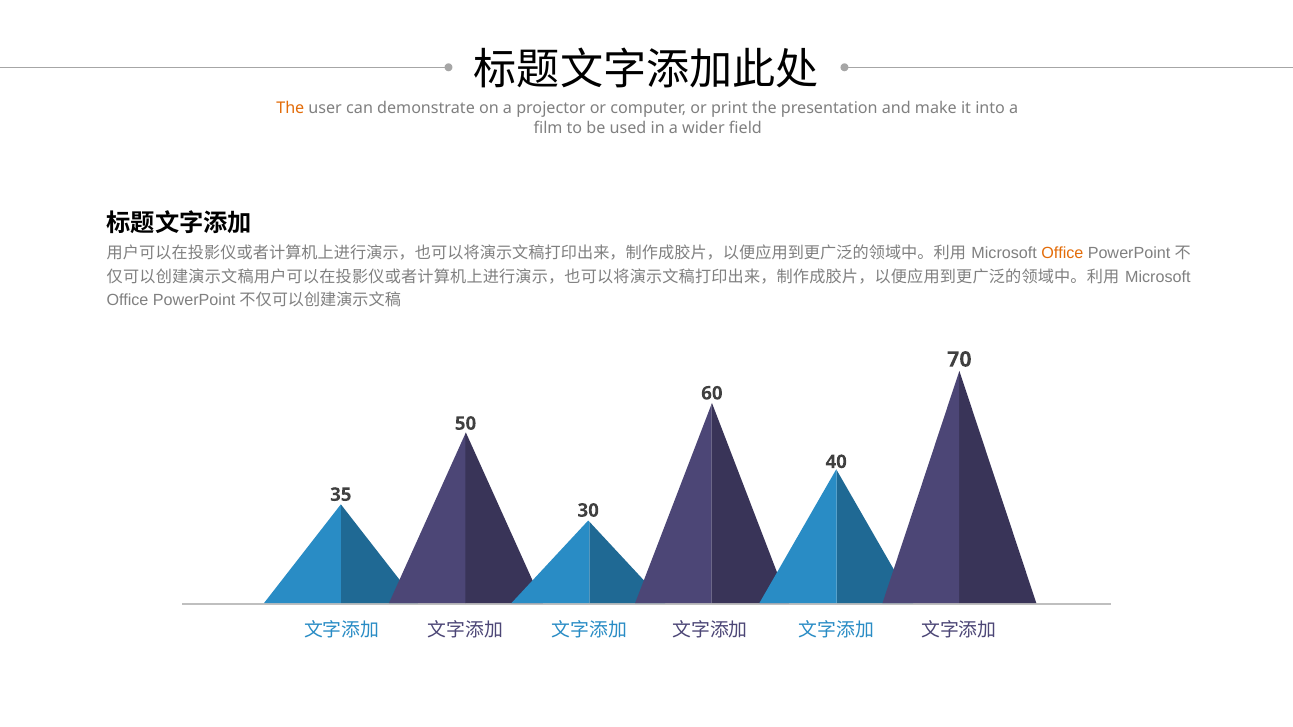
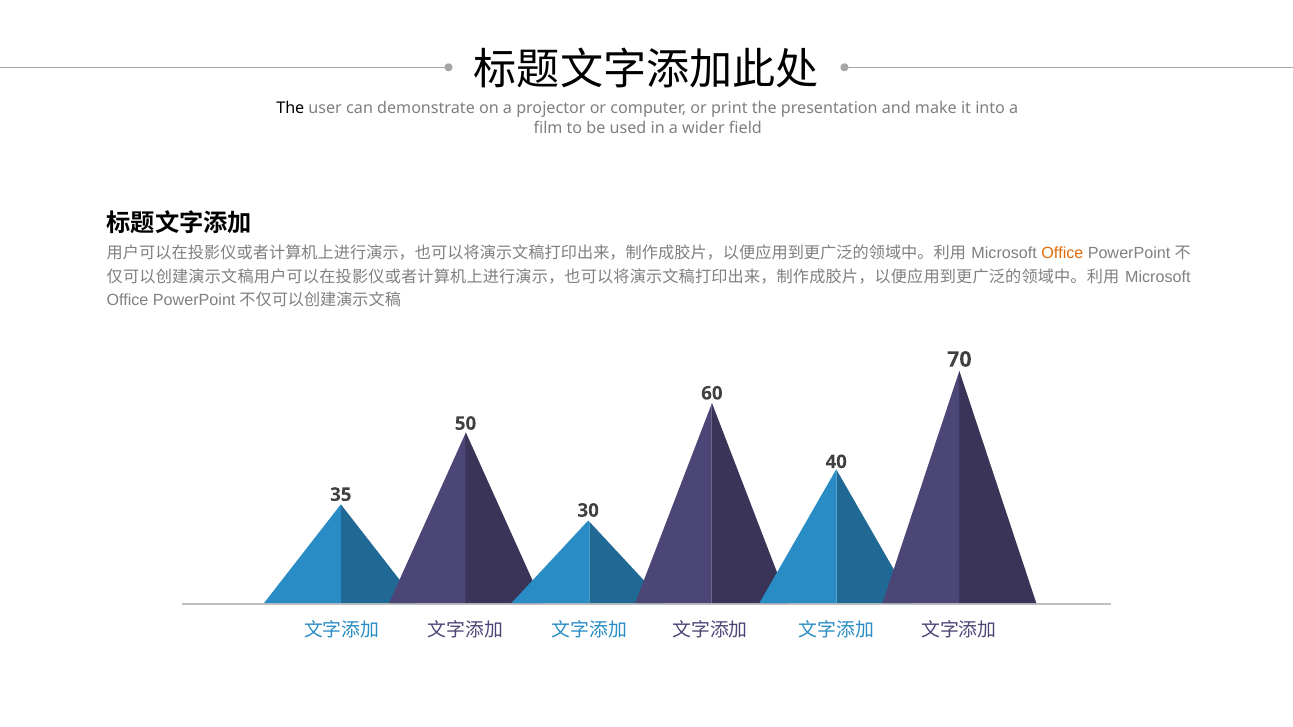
The colour: orange -> black (290, 108)
